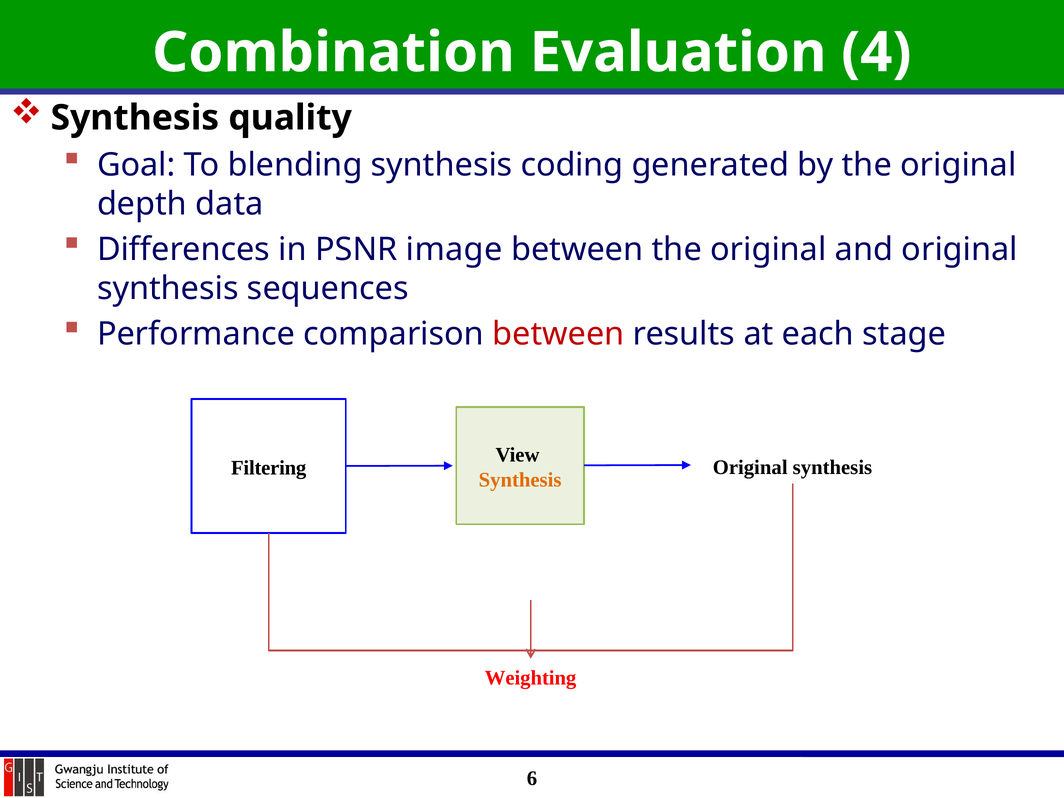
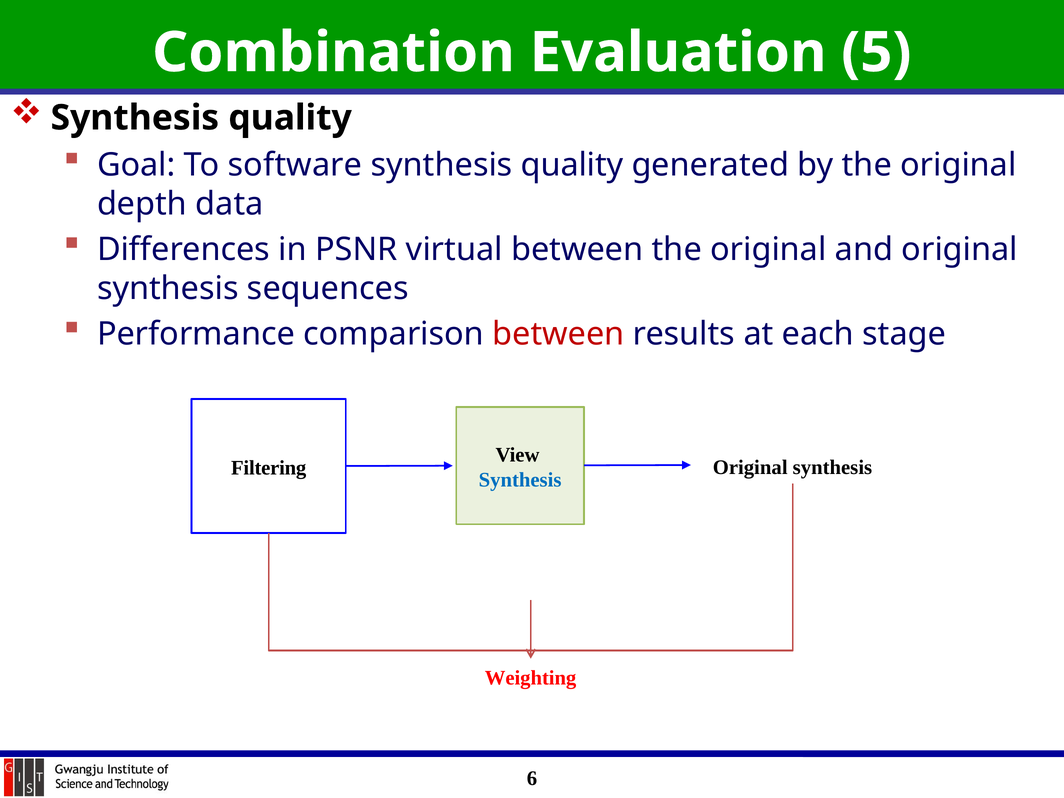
4: 4 -> 5 (876, 53)
blending: blending -> software (295, 165)
coding: coding -> quality (572, 165)
image: image -> virtual (454, 249)
Synthesis colour: orange -> blue (520, 480)
